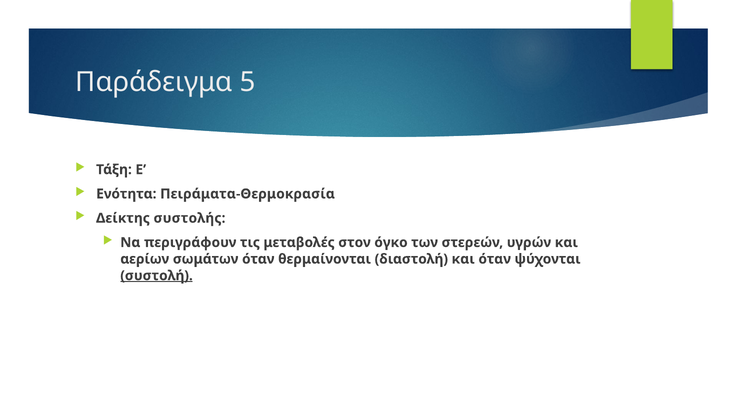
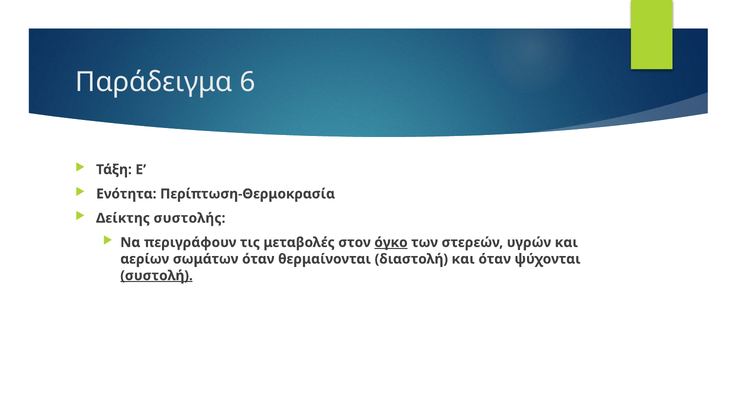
5: 5 -> 6 (248, 82)
Πειράματα-Θερμοκρασία: Πειράματα-Θερμοκρασία -> Περίπτωση-Θερμοκρασία (248, 194)
όγκο underline: none -> present (391, 242)
